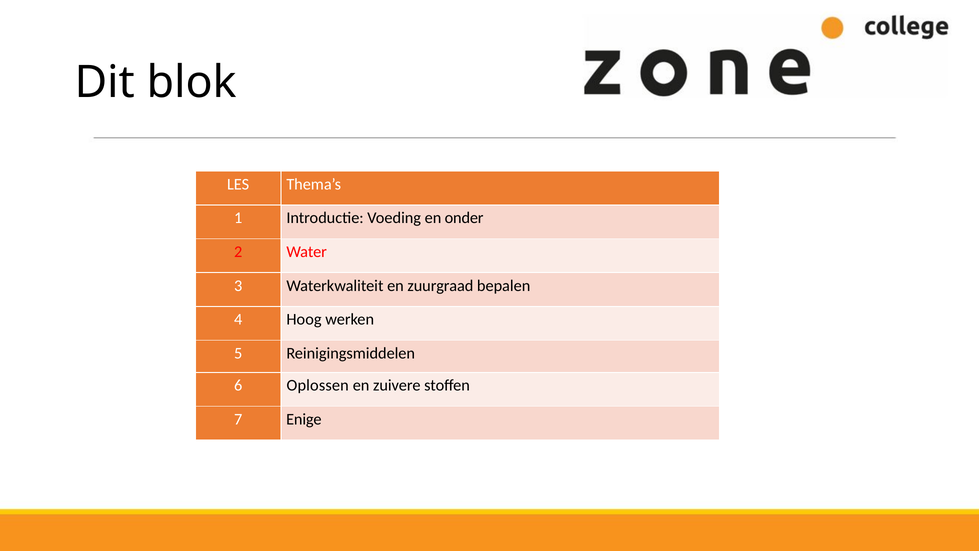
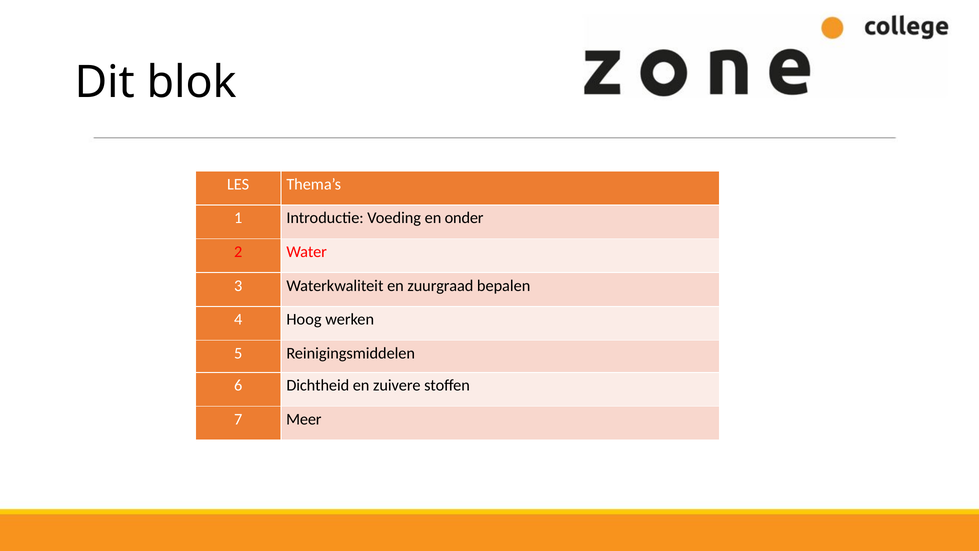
Oplossen: Oplossen -> Dichtheid (318, 385)
Enige: Enige -> Meer (304, 419)
